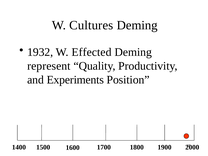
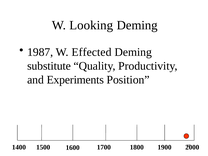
Cultures: Cultures -> Looking (91, 25)
1932: 1932 -> 1987 (40, 52)
represent: represent -> substitute (49, 66)
